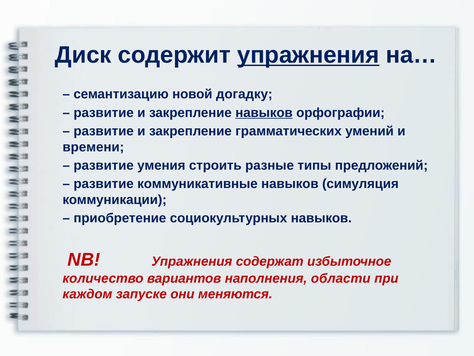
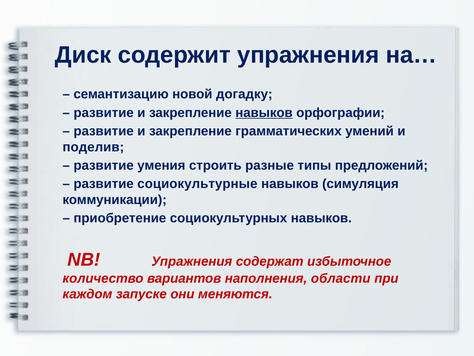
упражнения underline: present -> none (308, 55)
времени: времени -> поделив (93, 147)
коммуникативные: коммуникативные -> социокультурные (197, 184)
